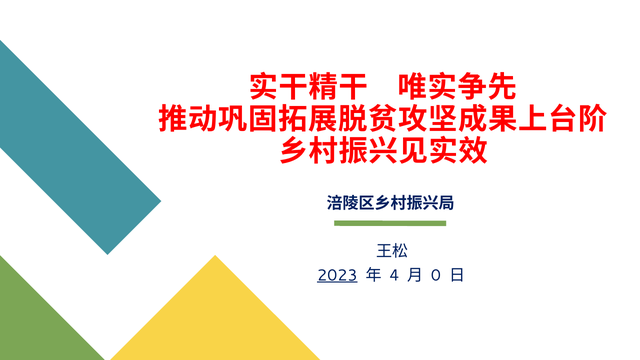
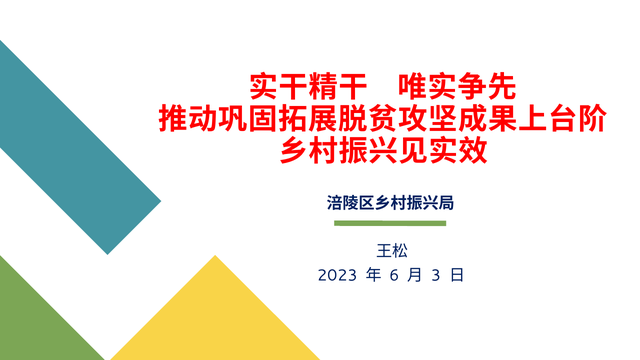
2023 underline: present -> none (337, 275)
4: 4 -> 6 (394, 275)
0: 0 -> 3 (436, 275)
